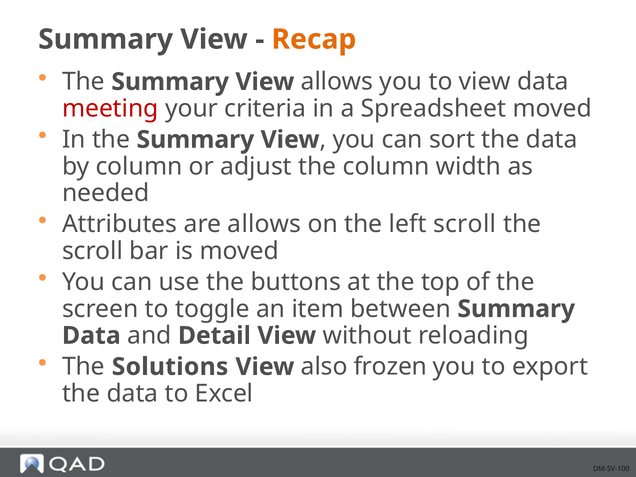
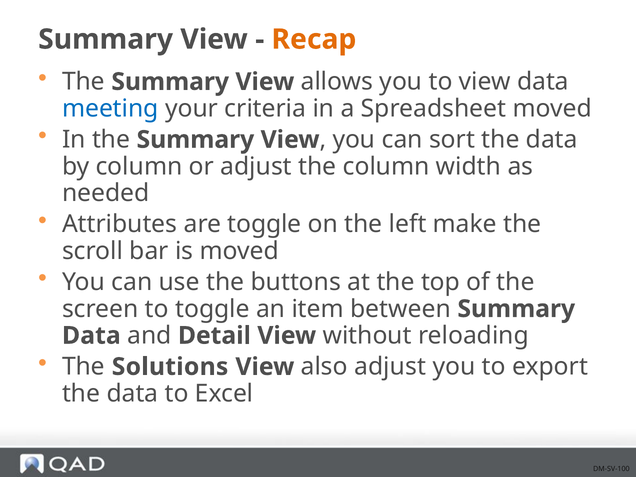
meeting colour: red -> blue (110, 108)
are allows: allows -> toggle (264, 224)
left scroll: scroll -> make (465, 224)
also frozen: frozen -> adjust (390, 367)
